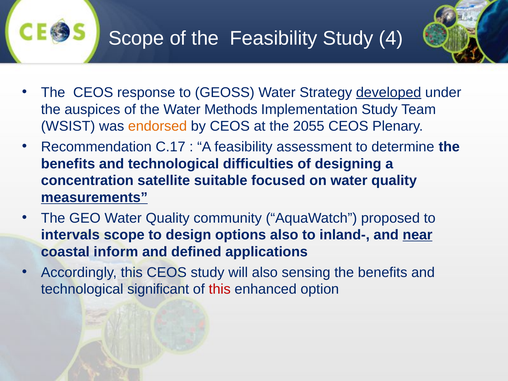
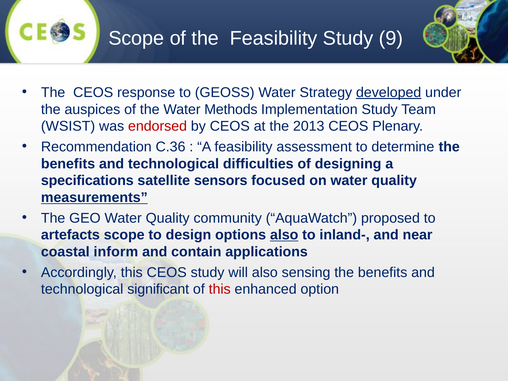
4: 4 -> 9 (391, 38)
endorsed colour: orange -> red (158, 126)
2055: 2055 -> 2013 (309, 126)
C.17: C.17 -> C.36 (171, 147)
concentration: concentration -> specifications (87, 181)
suitable: suitable -> sensors (221, 181)
intervals: intervals -> artefacts (70, 235)
also underline: none -> present (284, 235)
near underline: present -> none (418, 235)
defined: defined -> contain (196, 252)
